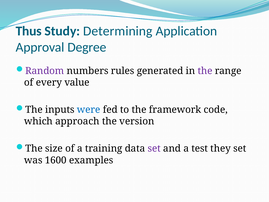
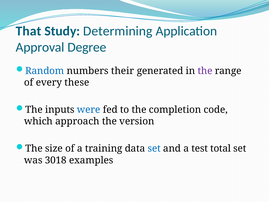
Thus: Thus -> That (29, 31)
Random colour: purple -> blue (45, 71)
rules: rules -> their (123, 71)
value: value -> these (77, 82)
framework: framework -> completion (175, 110)
set colour: purple -> blue (154, 148)
they: they -> total (221, 148)
1600: 1600 -> 3018 (56, 160)
